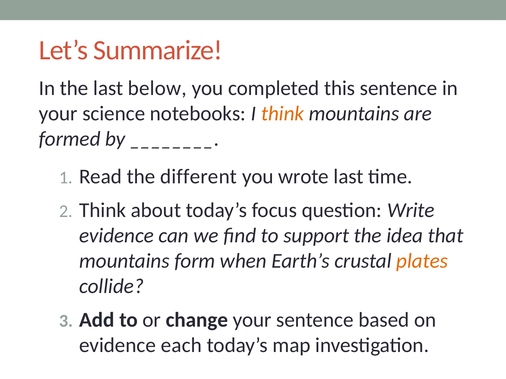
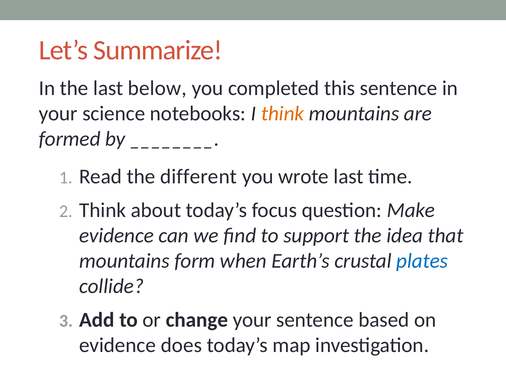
Write: Write -> Make (411, 211)
plates colour: orange -> blue (422, 261)
each: each -> does (181, 346)
